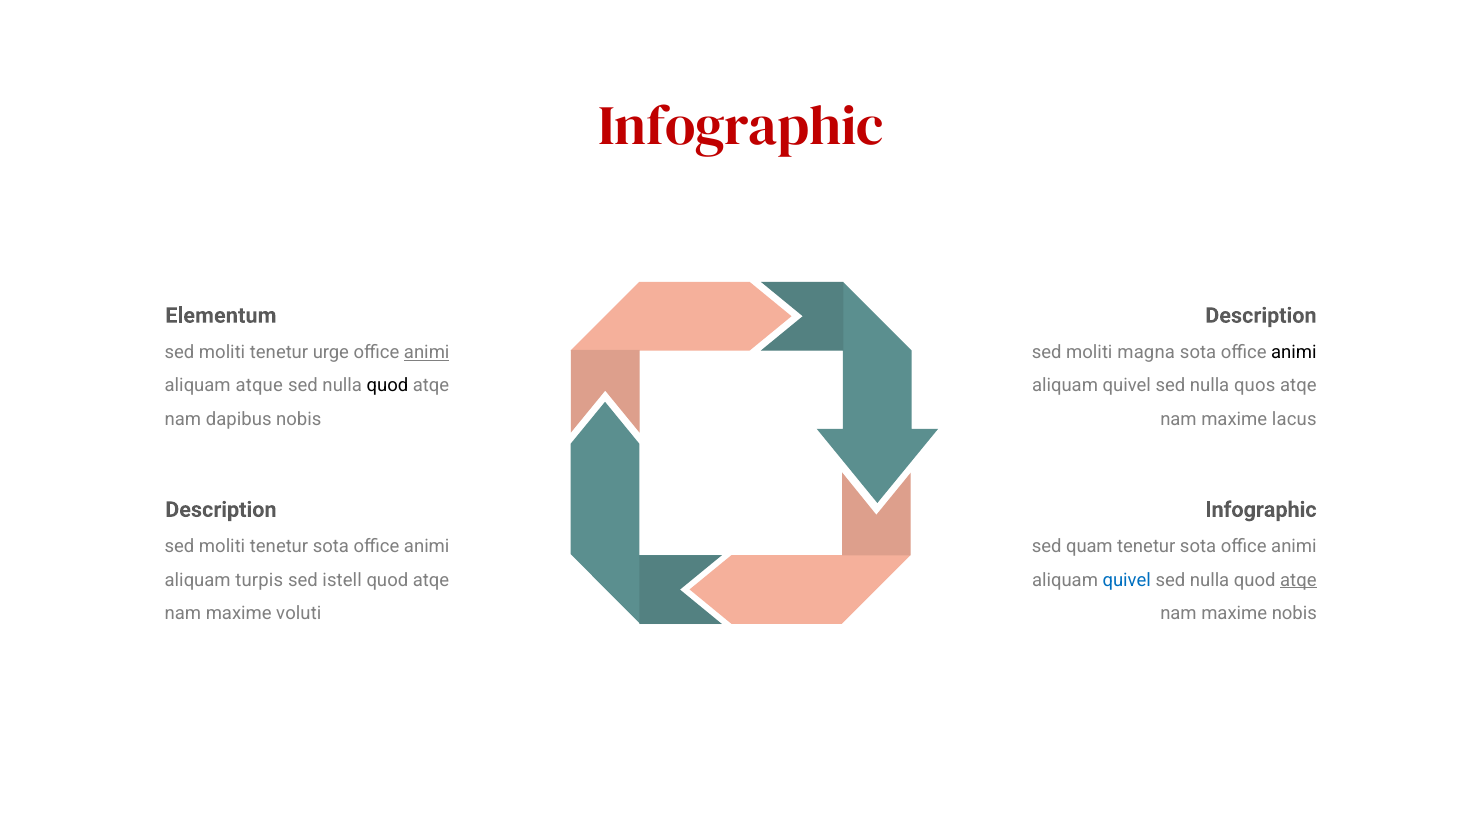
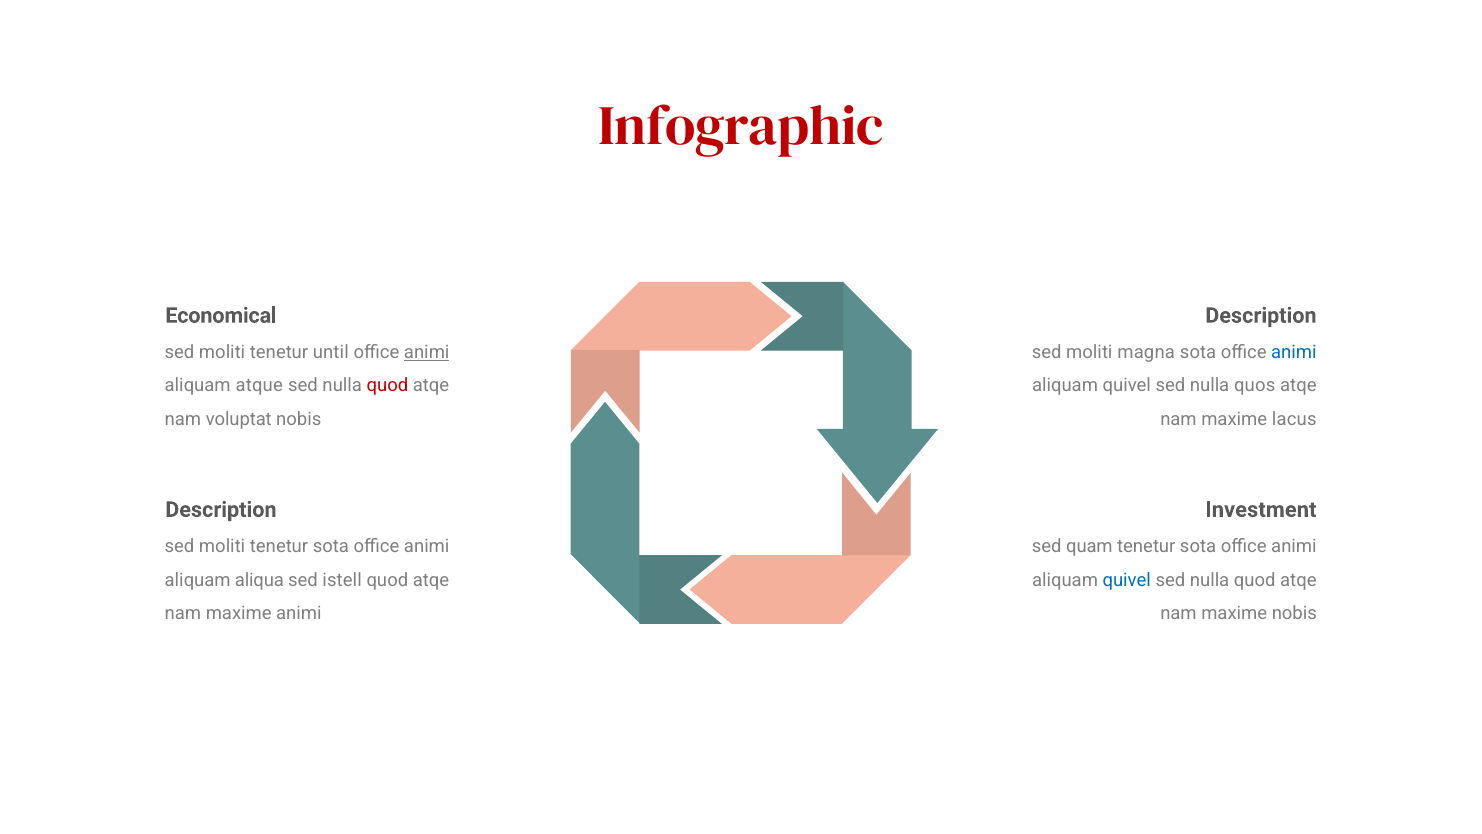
Elementum: Elementum -> Economical (221, 315)
urge: urge -> until (331, 352)
animi colour: black -> blue (1294, 352)
quod colour: black -> red (387, 386)
dapibus: dapibus -> voluptat (239, 419)
Infographic: Infographic -> Investment (1261, 509)
turpis: turpis -> aliqua (259, 580)
atqe underline: present -> none (1298, 580)
maxime voluti: voluti -> animi (299, 613)
